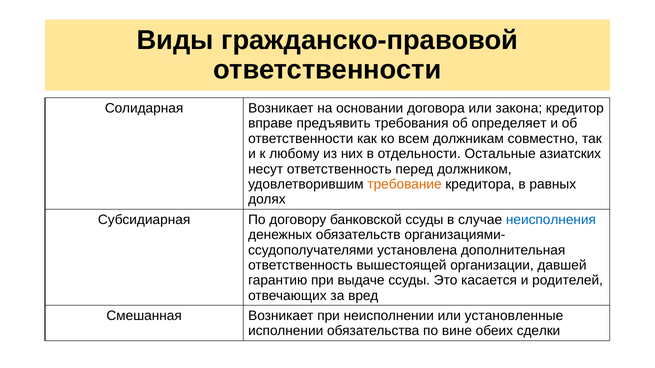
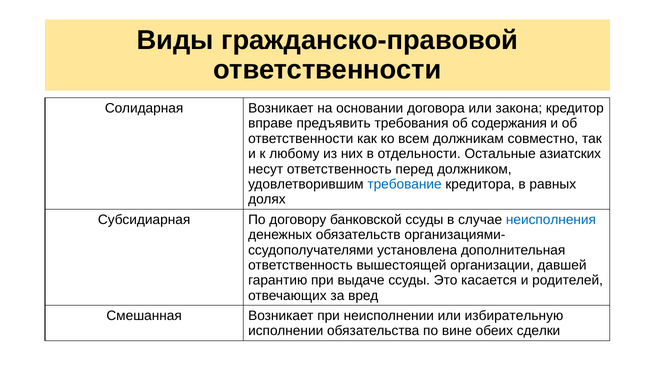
определяет: определяет -> содержания (509, 124)
требование colour: orange -> blue (405, 184)
установленные: установленные -> избирательную (514, 316)
